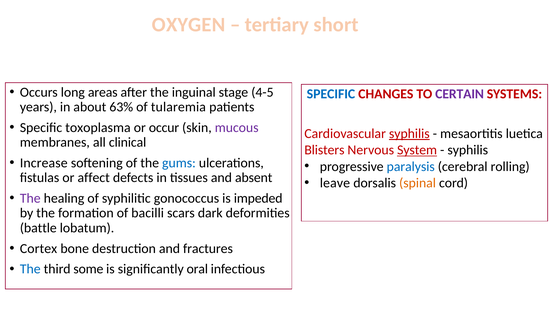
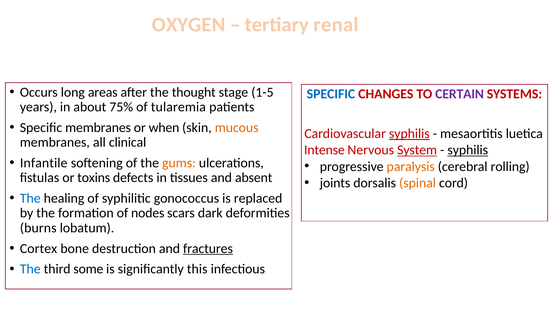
short: short -> renal (336, 25)
inguinal: inguinal -> thought (194, 92)
4-5: 4-5 -> 1-5 (262, 92)
63%: 63% -> 75% (121, 107)
Specific toxoplasma: toxoplasma -> membranes (98, 128)
occur: occur -> when (164, 128)
mucous colour: purple -> orange (237, 128)
Blisters: Blisters -> Intense (324, 150)
syphilis underline: none -> present (468, 150)
Increase: Increase -> Infantile (44, 163)
gums colour: blue -> orange (179, 163)
paralysis colour: blue -> orange (411, 167)
affect: affect -> toxins (94, 178)
leave: leave -> joints (335, 183)
The colour: purple -> blue (30, 199)
impeded: impeded -> replaced (258, 199)
bacilli: bacilli -> nodes (148, 213)
battle: battle -> burns (38, 228)
fractures underline: none -> present (208, 249)
oral: oral -> this (197, 269)
